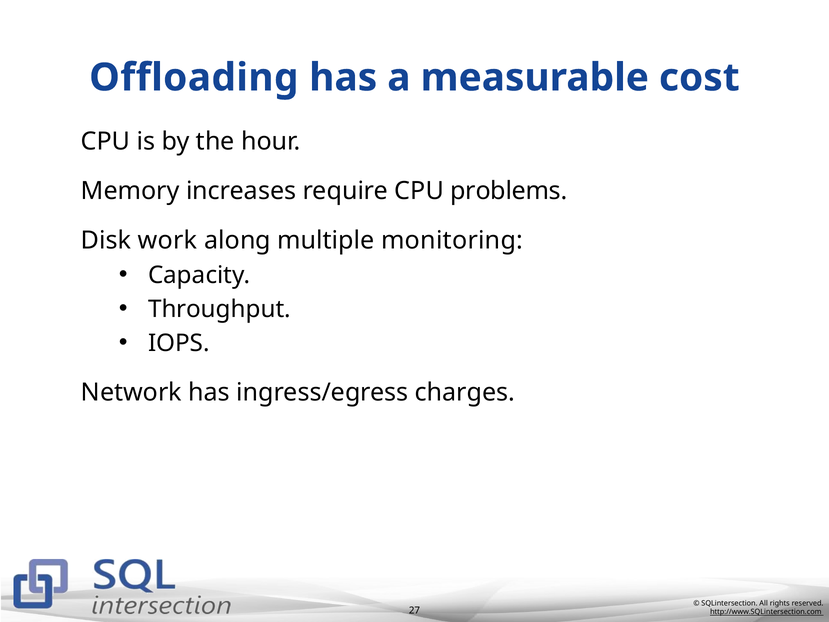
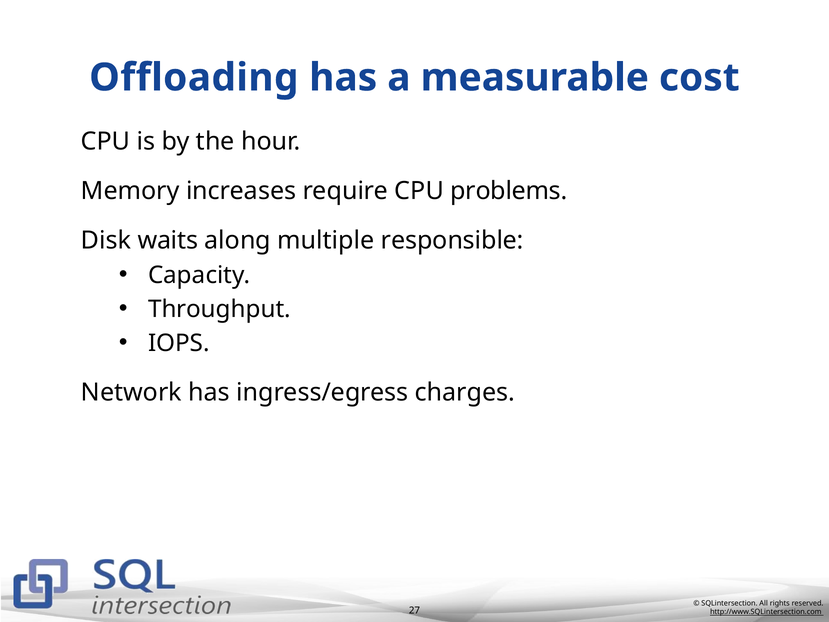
work: work -> waits (168, 241)
monitoring: monitoring -> responsible (452, 241)
